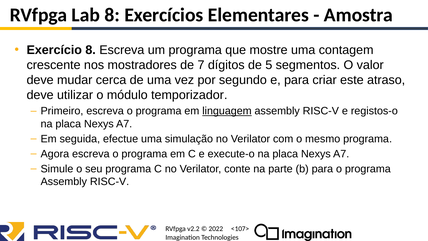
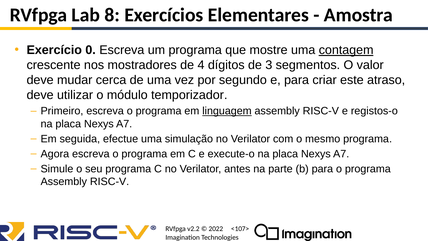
Exercício 8: 8 -> 0 (91, 50)
contagem underline: none -> present (346, 50)
7: 7 -> 4 (201, 65)
5: 5 -> 3 (269, 65)
conte: conte -> antes (237, 169)
